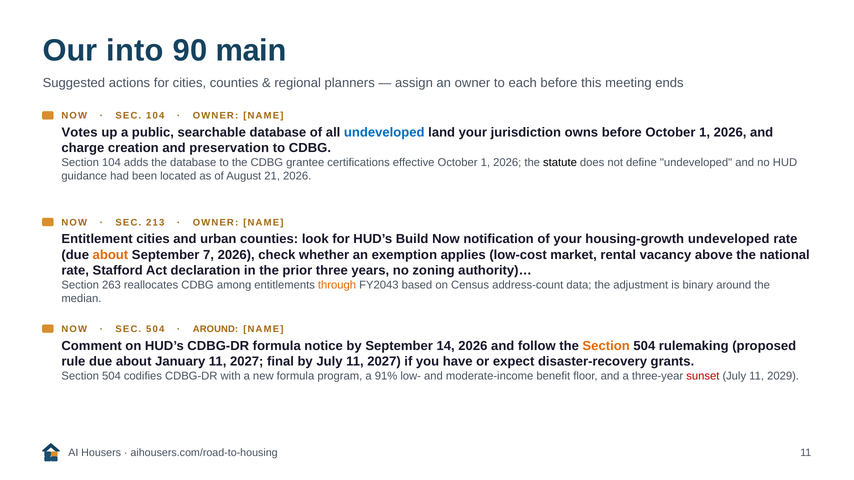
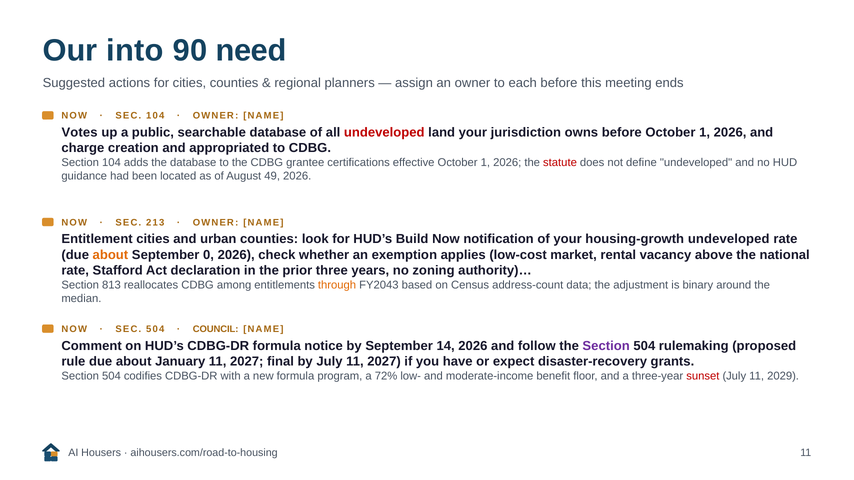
main: main -> need (251, 51)
undeveloped colour: blue -> red (384, 133)
preservation: preservation -> appropriated (229, 148)
statute colour: black -> red (560, 163)
21: 21 -> 49 (272, 176)
7: 7 -> 0 (208, 255)
263: 263 -> 813 (111, 285)
AROUND: AROUND -> COUNCIL (216, 329)
Section colour: orange -> purple (606, 346)
91%: 91% -> 72% (386, 376)
